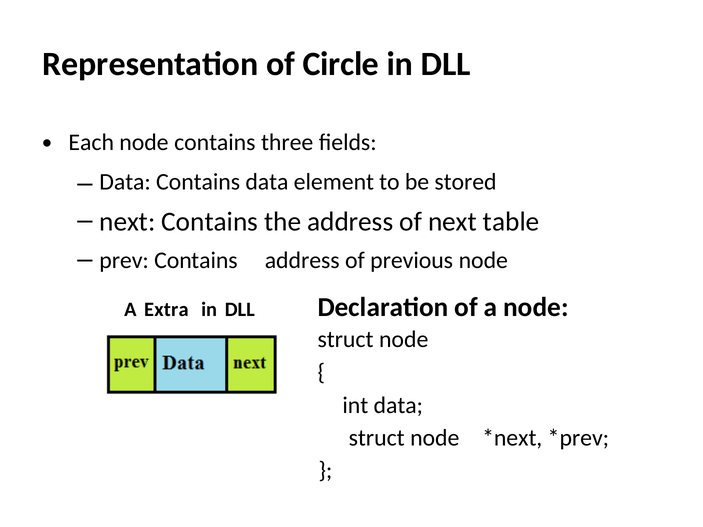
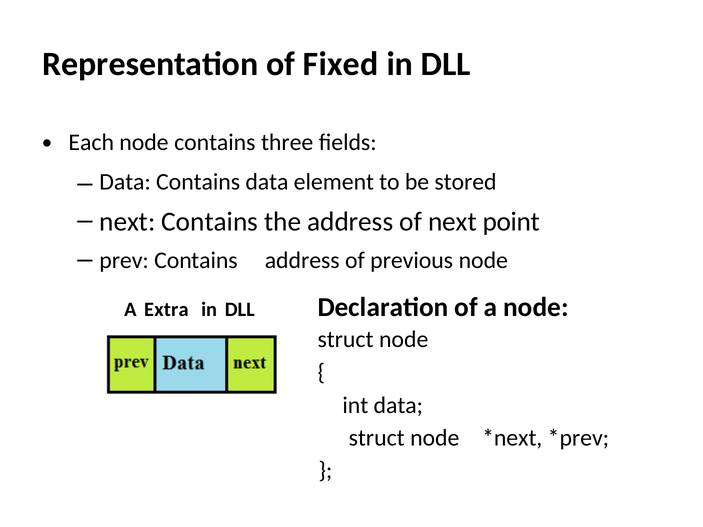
Circle: Circle -> Fixed (341, 64)
table: table -> point (511, 222)
